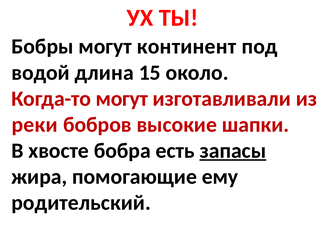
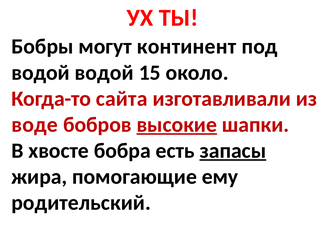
водой длина: длина -> водой (104, 73)
Когда-то могут: могут -> сайта (122, 99)
реки: реки -> воде (35, 125)
высокие underline: none -> present (177, 125)
